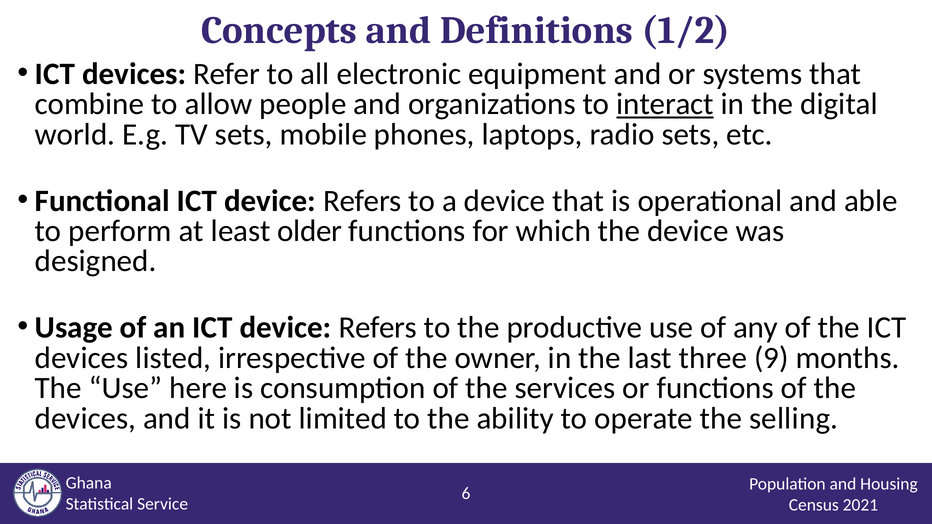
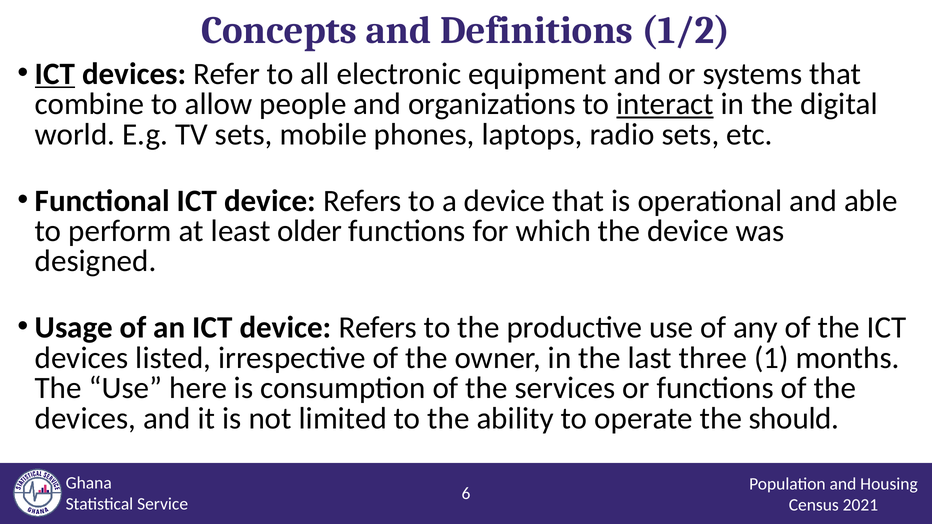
ICT underline: none -> present (55, 74)
9: 9 -> 1 (771, 358)
selling: selling -> should (794, 418)
